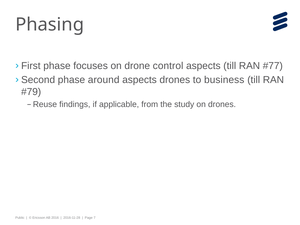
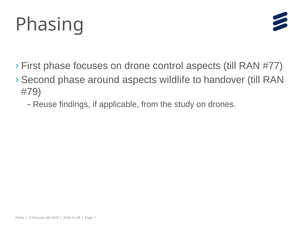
aspects drones: drones -> wildlife (175, 80)
business: business -> handover (224, 80)
